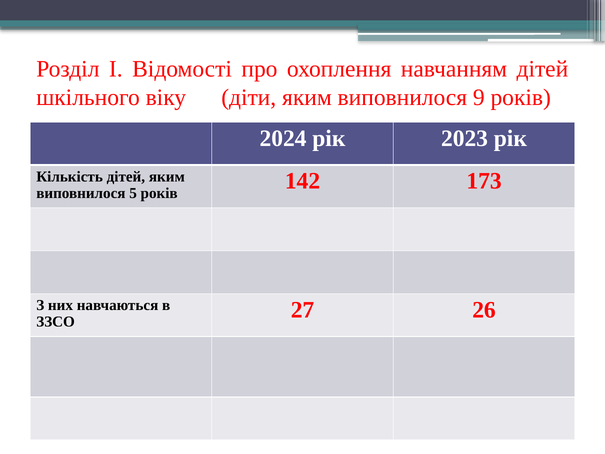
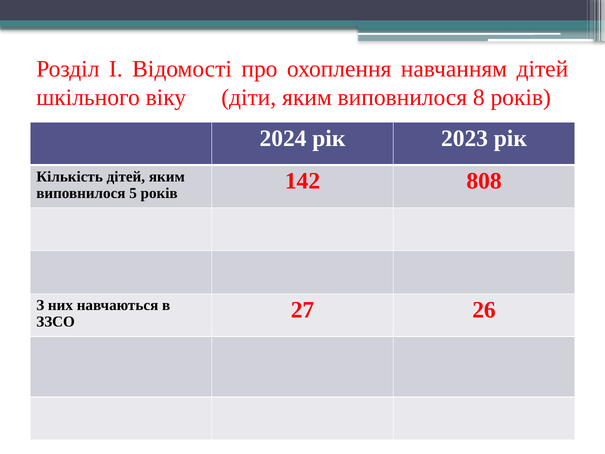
9: 9 -> 8 (479, 97)
173: 173 -> 808 (484, 181)
